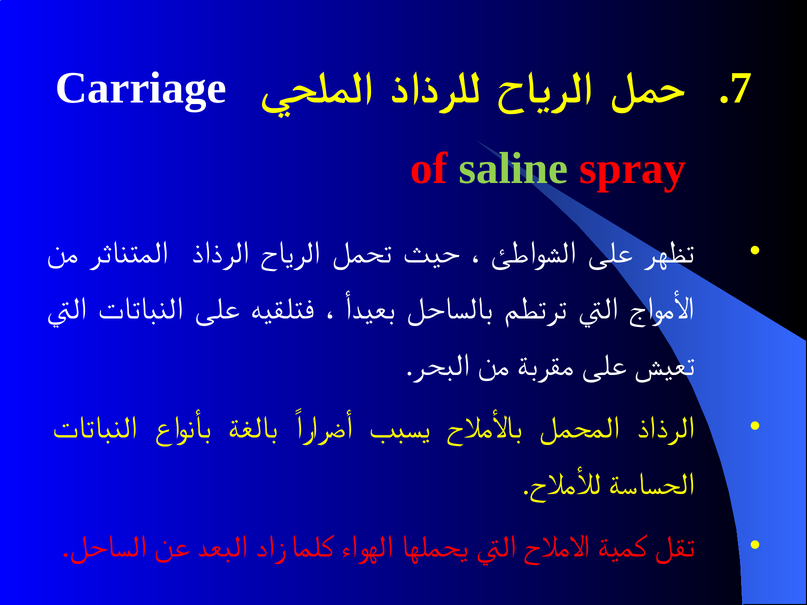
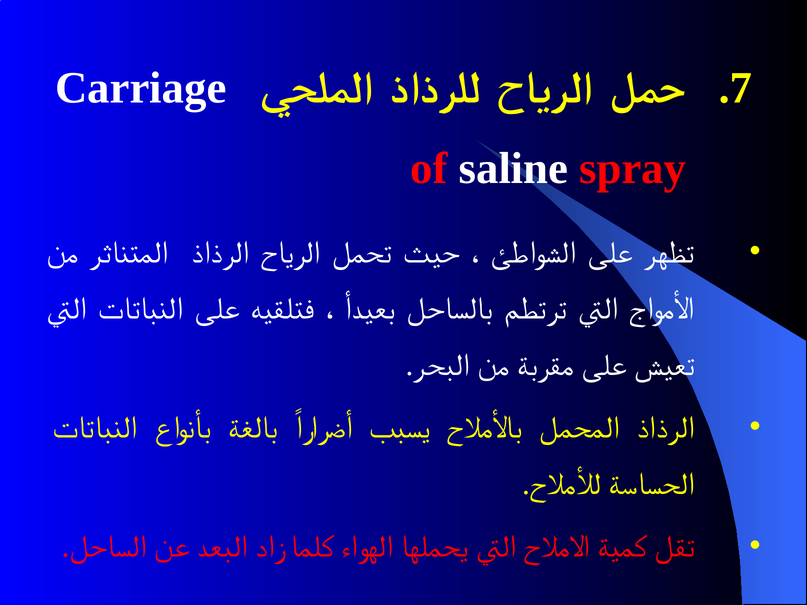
saline colour: light green -> white (513, 168)
